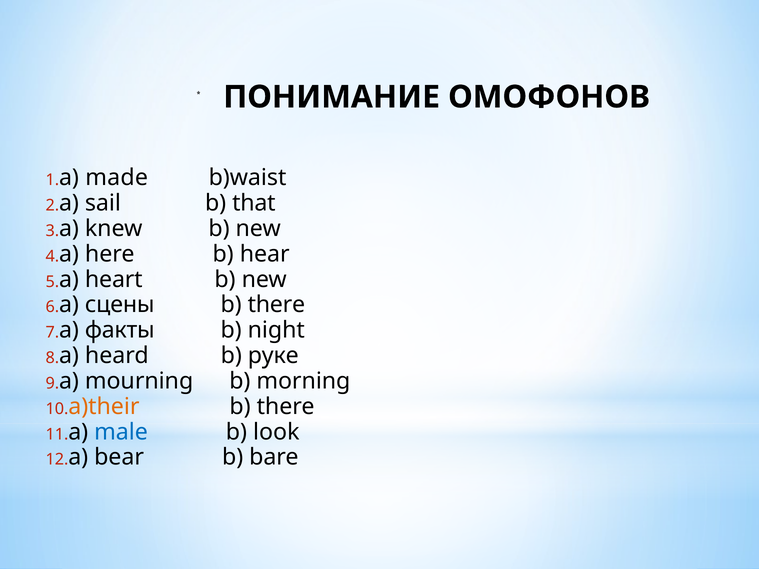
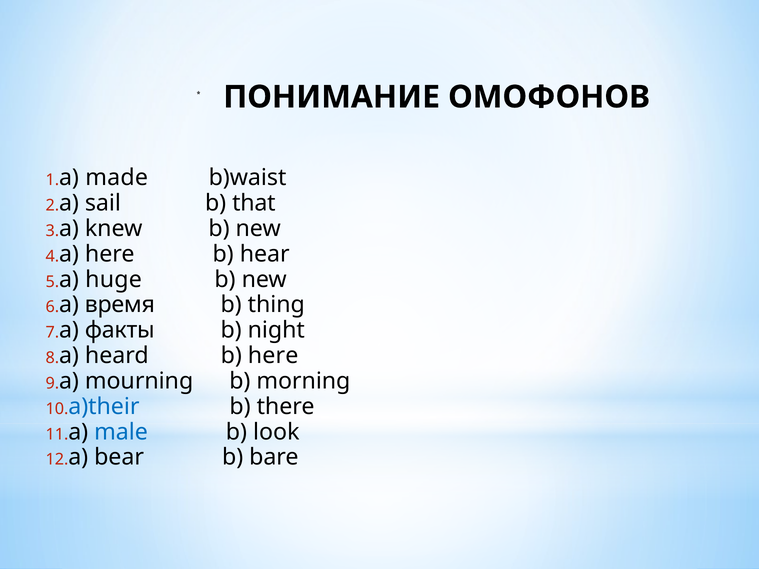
heart: heart -> huge (114, 279)
сцены: сцены -> время (120, 305)
there: there -> thing (276, 305)
b руке: руке -> here (273, 356)
a)their colour: orange -> blue (104, 407)
